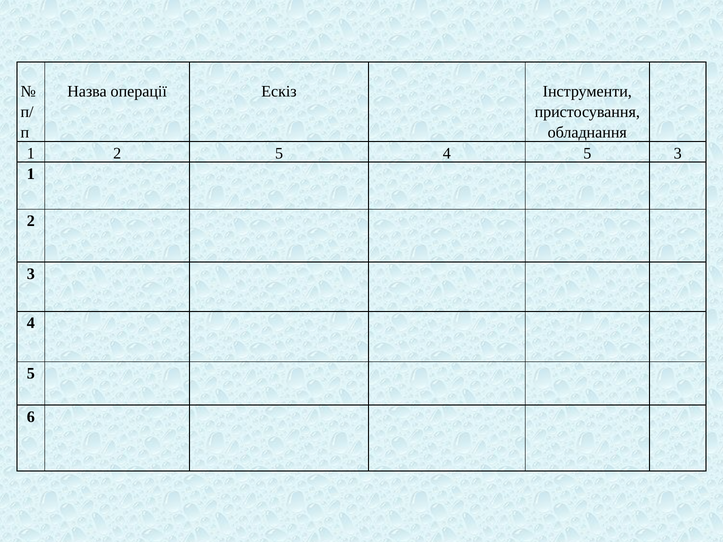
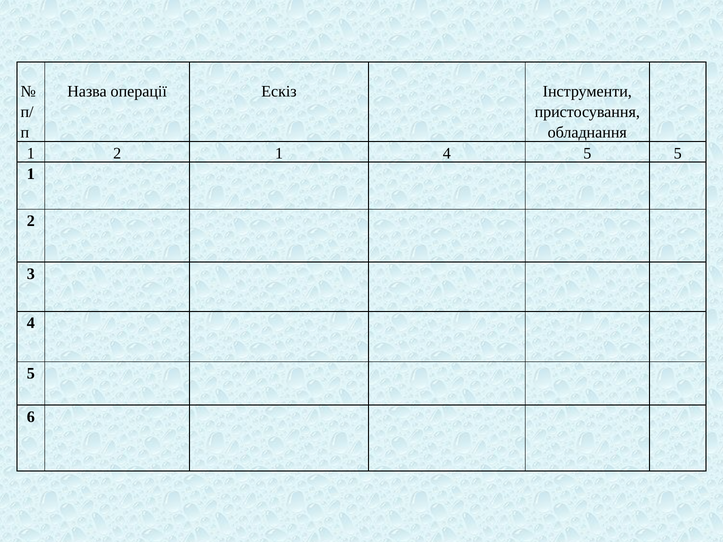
2 5: 5 -> 1 (279, 153)
5 3: 3 -> 5 (678, 153)
